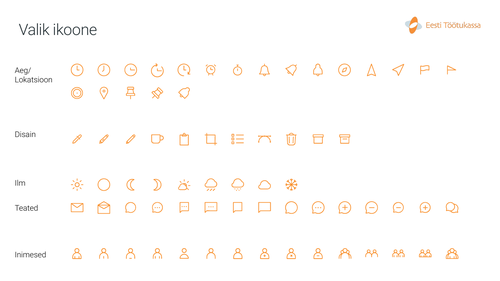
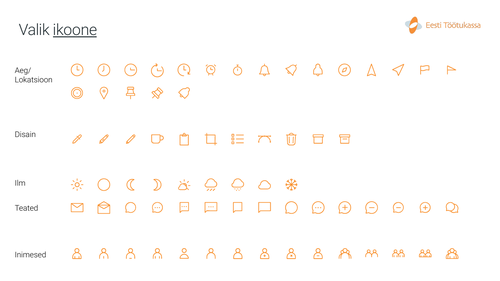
ikoone underline: none -> present (75, 30)
